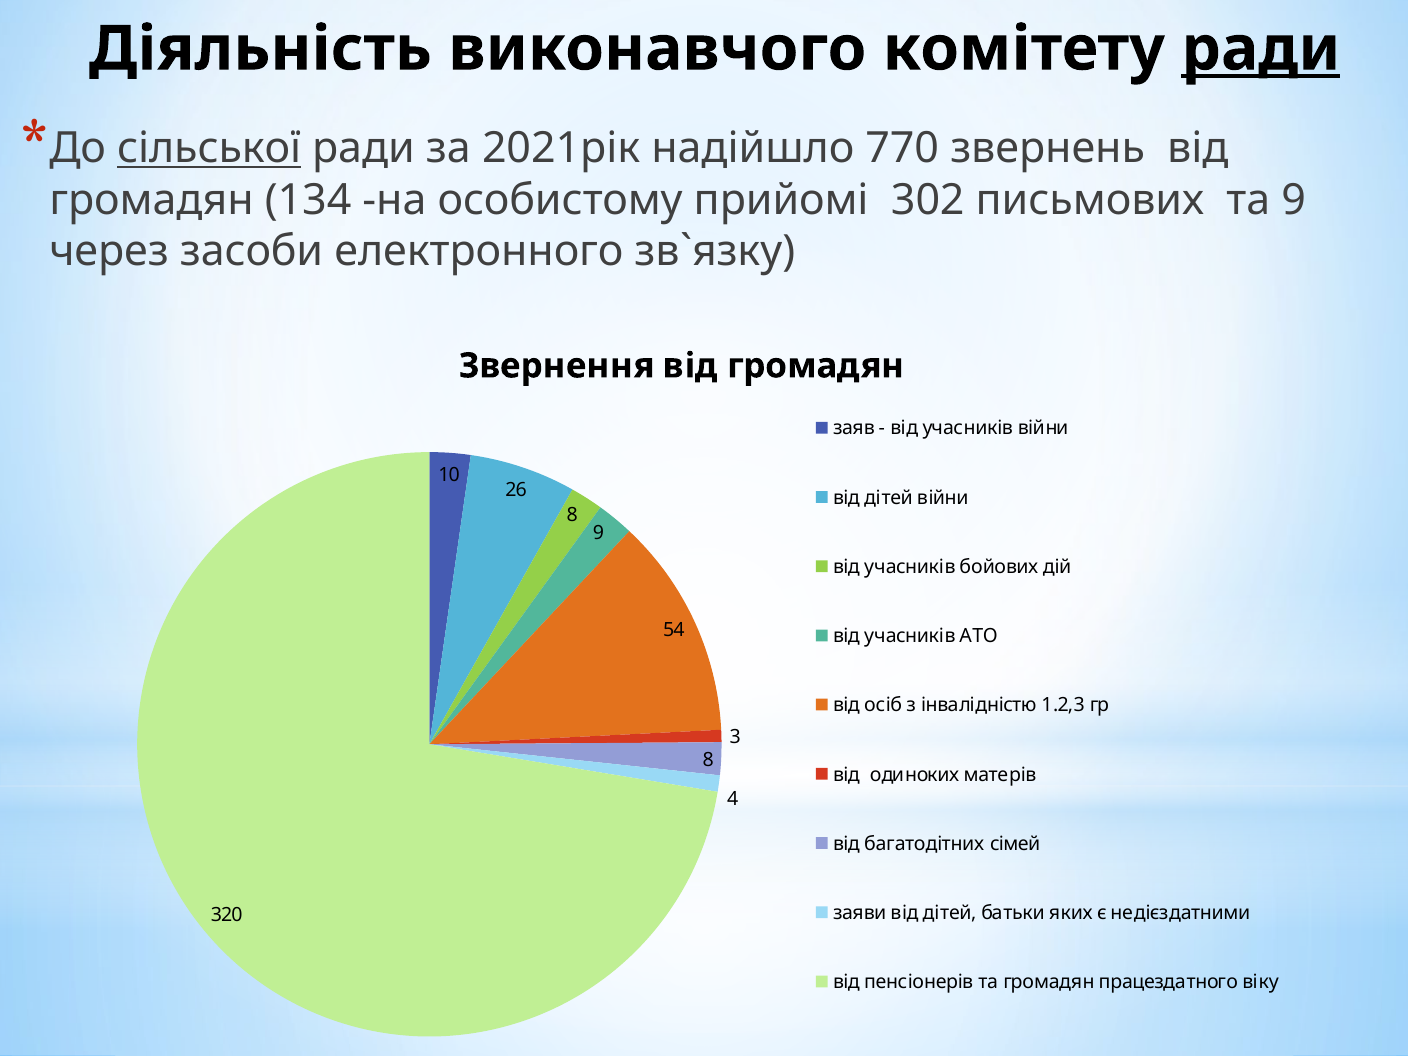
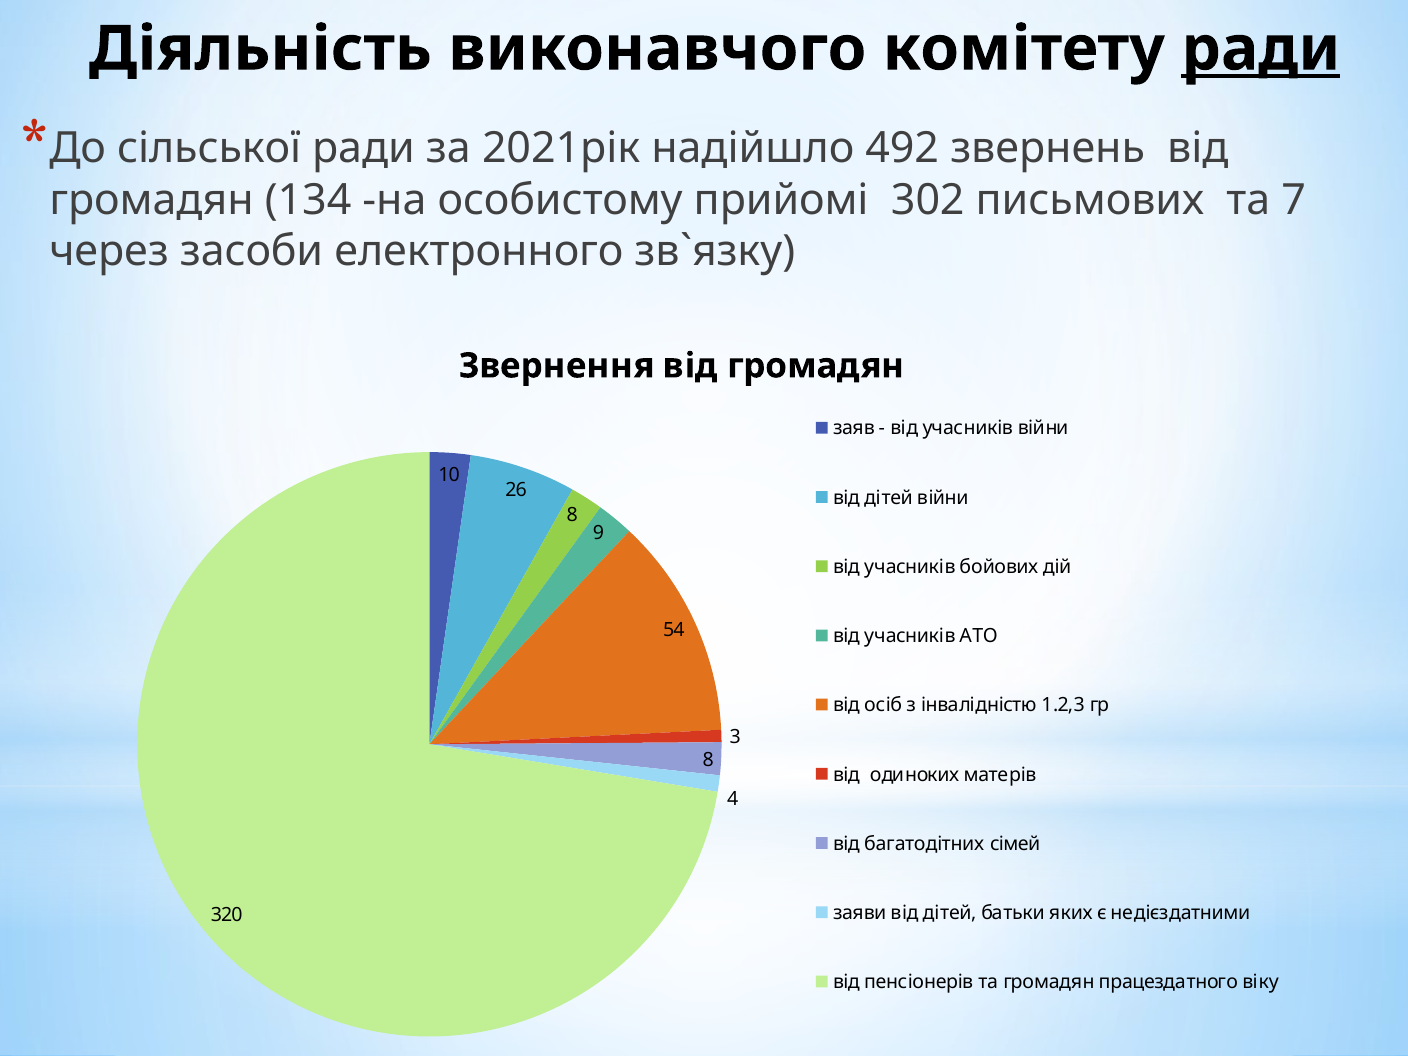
сільської underline: present -> none (209, 148)
770: 770 -> 492 (902, 148)
та 9: 9 -> 7 (1294, 200)
